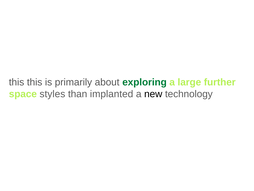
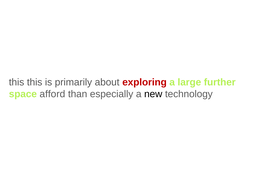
exploring colour: green -> red (145, 82)
styles: styles -> afford (52, 94)
implanted: implanted -> especially (112, 94)
